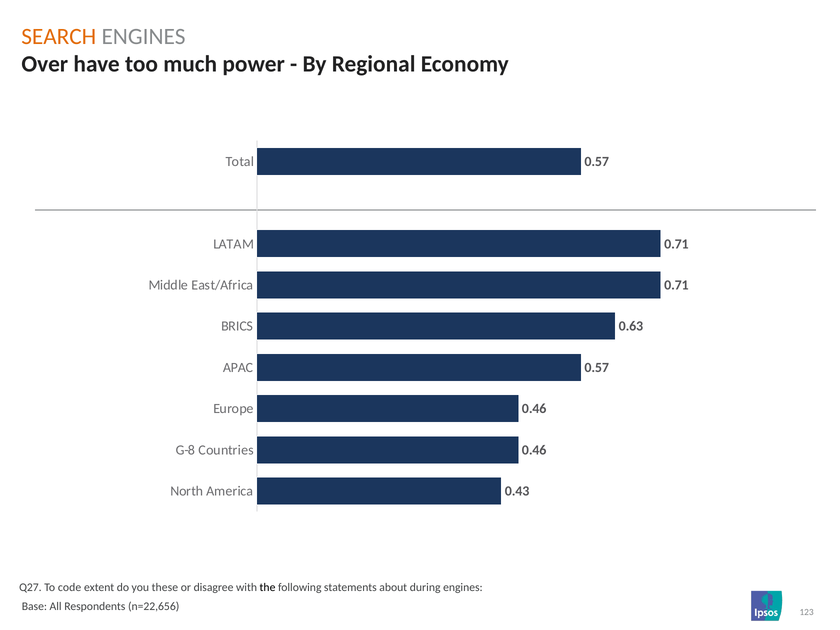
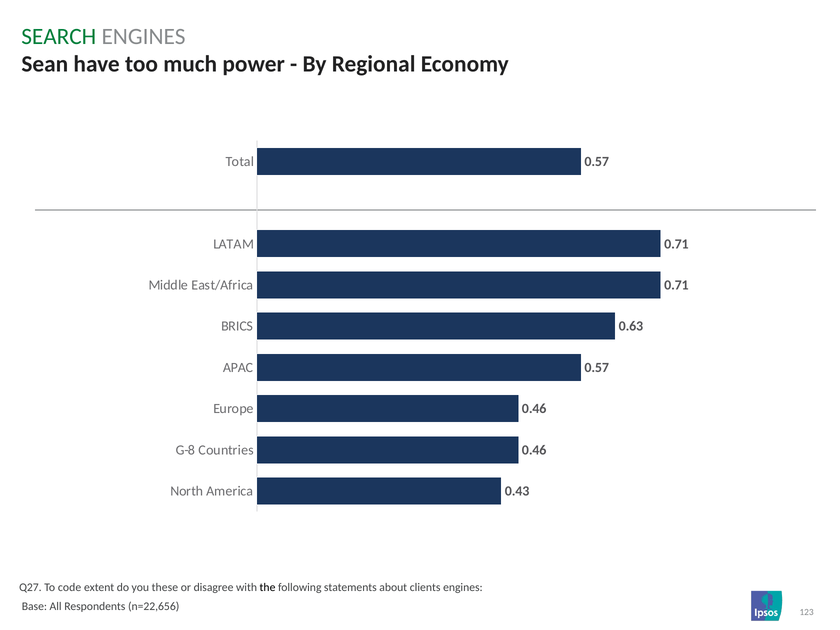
SEARCH colour: orange -> green (59, 37)
Over: Over -> Sean (45, 64)
during: during -> clients (425, 587)
